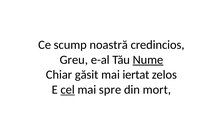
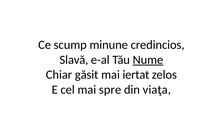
noastră: noastră -> minune (109, 45)
Greu: Greu -> Slavă (74, 60)
cel underline: present -> none (68, 89)
mort: mort -> viaţa (157, 89)
